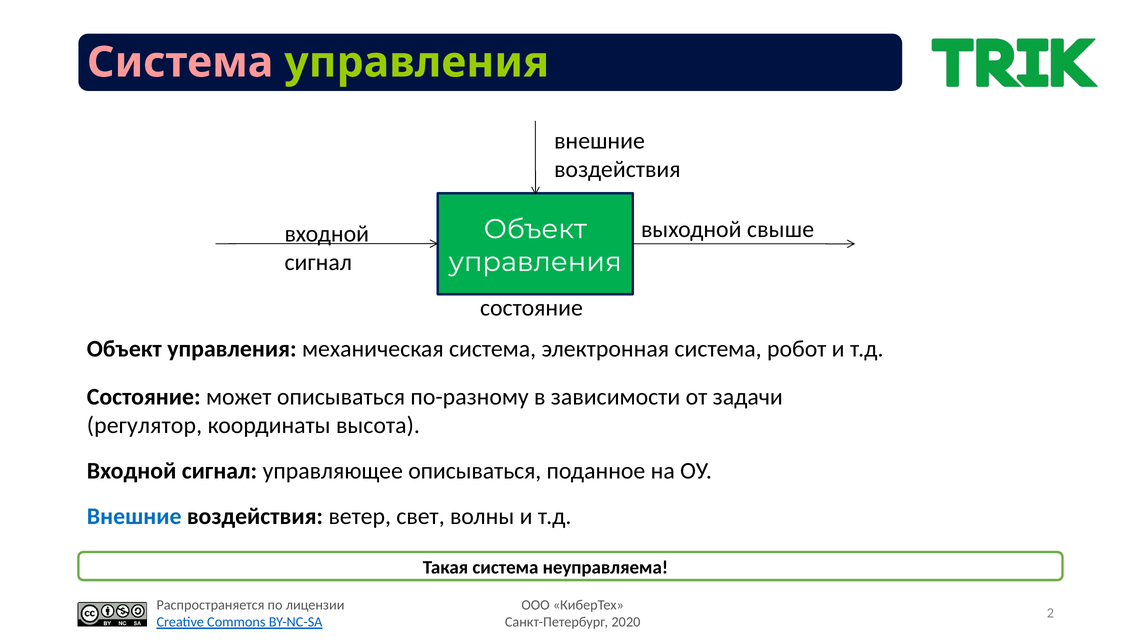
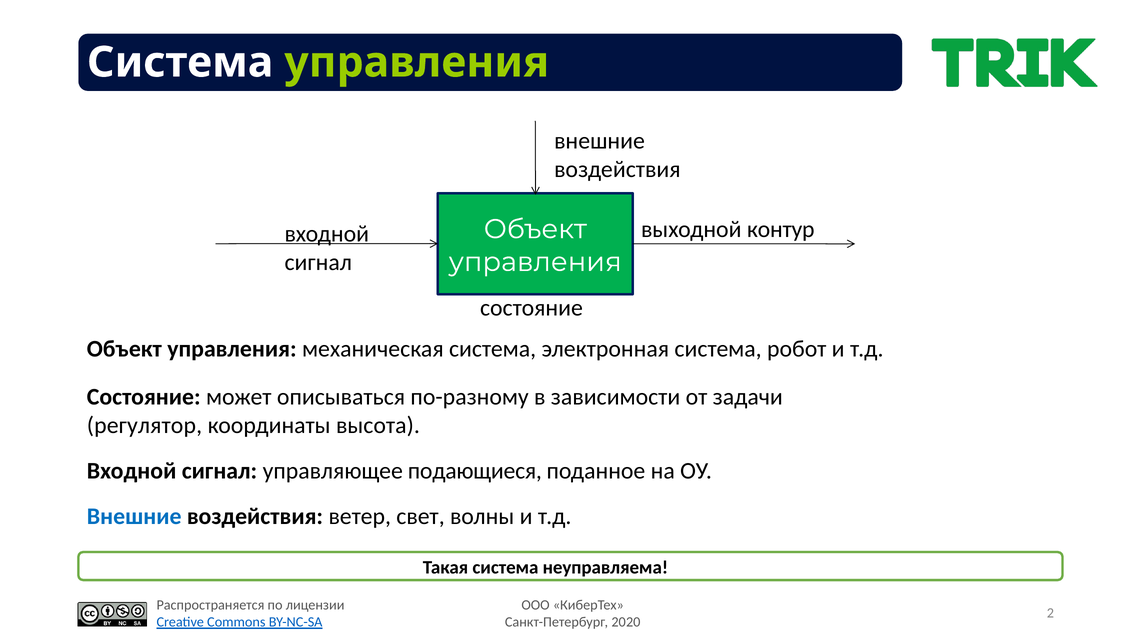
Система colour: pink -> white (180, 62)
свыше: свыше -> контур (781, 229)
управляющее описываться: описываться -> подающиеся (475, 471)
